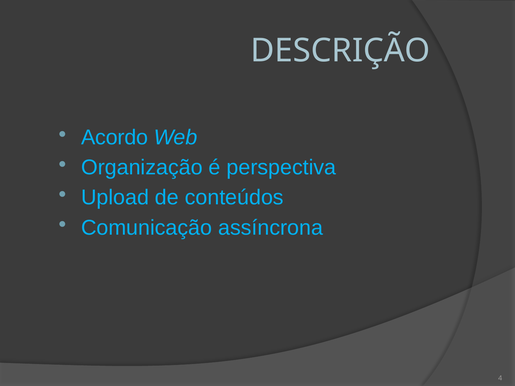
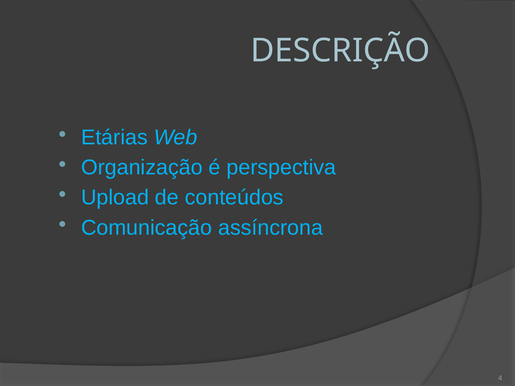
Acordo: Acordo -> Etárias (114, 138)
